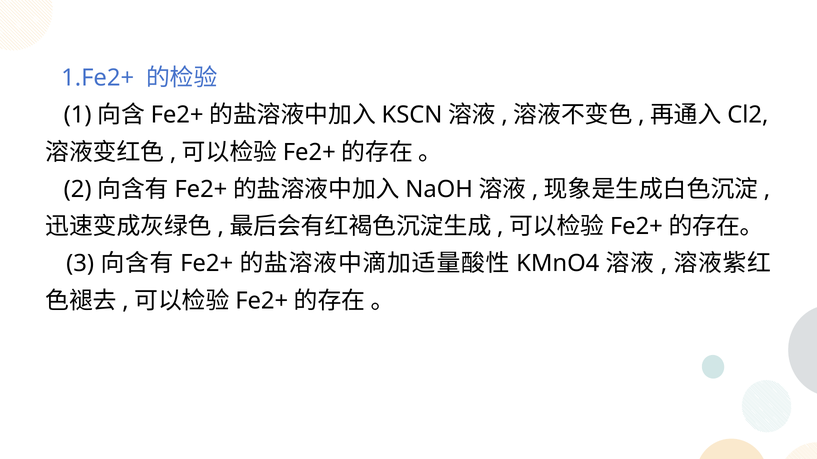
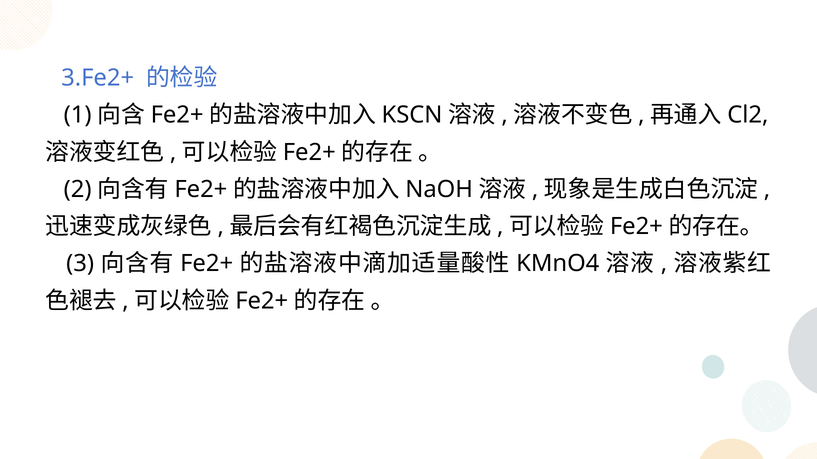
1.Fe2+: 1.Fe2+ -> 3.Fe2+ (98, 78)
